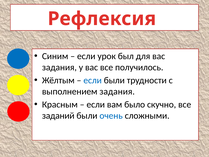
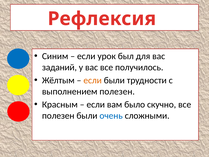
задания: задания -> заданий (59, 67)
если colour: blue -> orange (93, 80)
выполнением задания: задания -> полезен (117, 91)
заданий: заданий -> полезен (58, 115)
